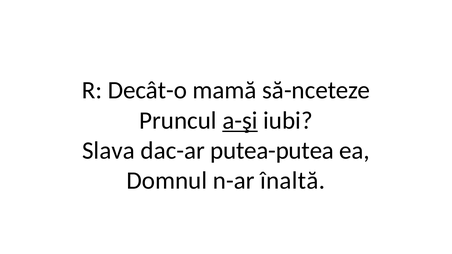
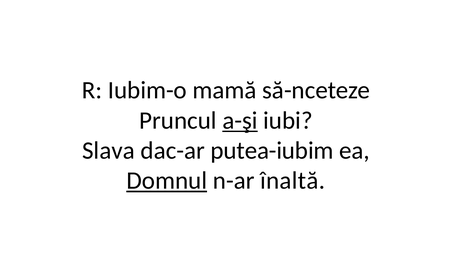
Decât-o: Decât-o -> Iubim-o (147, 90)
putea-putea: putea-putea -> putea-iubim (272, 151)
Domnul underline: none -> present (167, 181)
